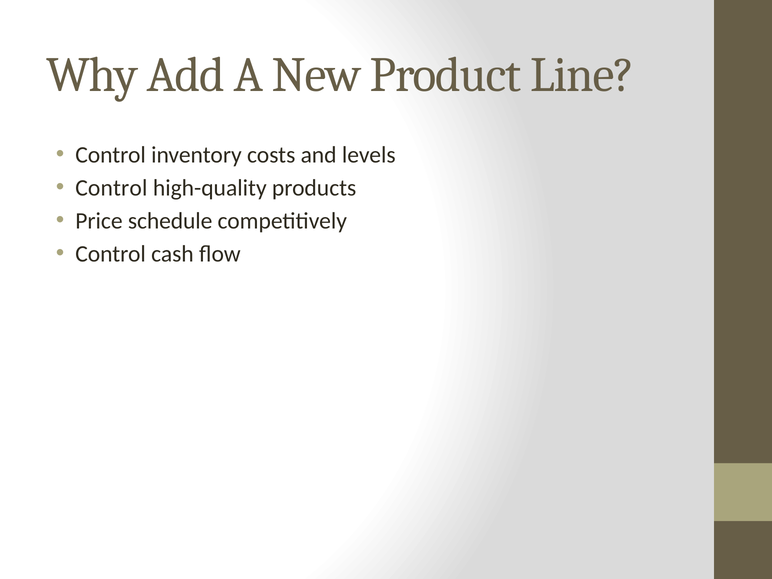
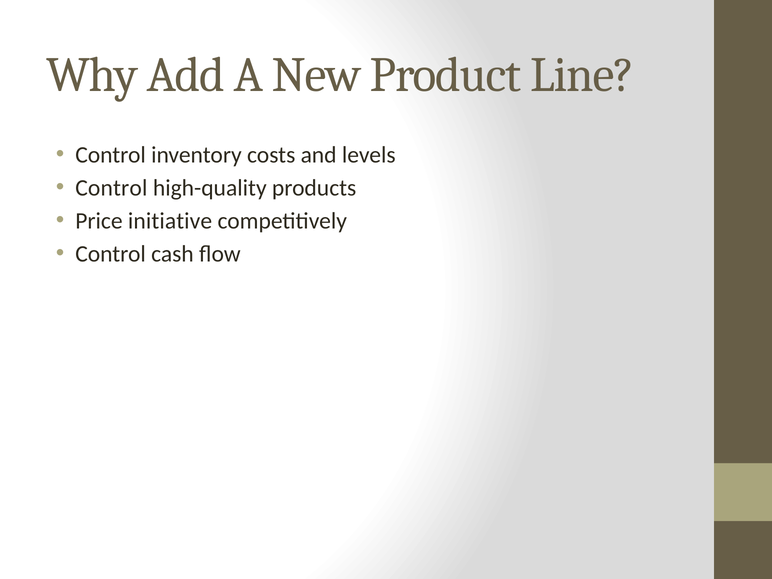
schedule: schedule -> initiative (170, 221)
